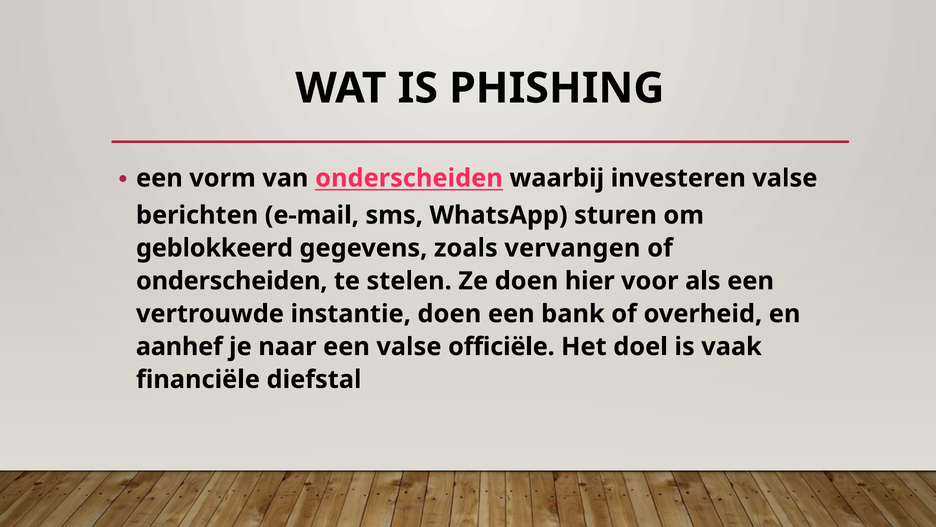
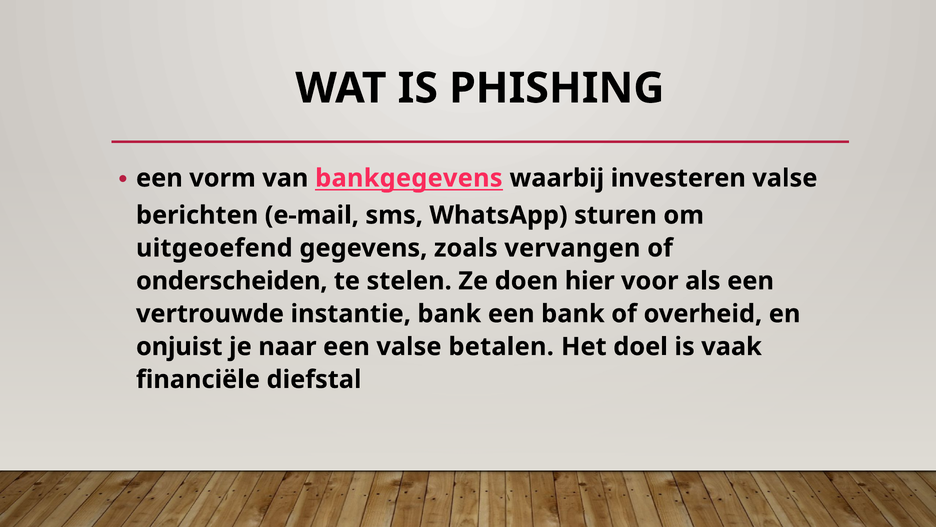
van onderscheiden: onderscheiden -> bankgegevens (409, 178)
geblokkeerd: geblokkeerd -> uitgeoefend (214, 248)
instantie doen: doen -> bank (449, 314)
aanhef: aanhef -> onjuist (179, 346)
officiële: officiële -> betalen (501, 346)
